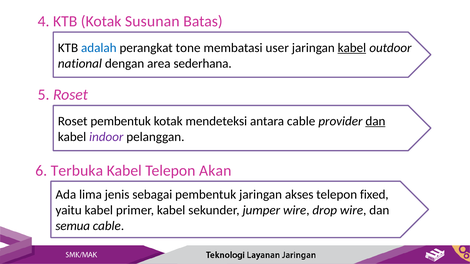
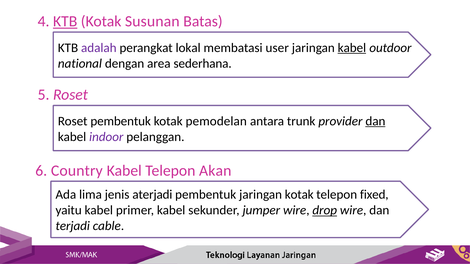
KTB underline: none -> present (65, 21)
adalah colour: blue -> purple (99, 48)
tone: tone -> lokal (188, 48)
mendeteksi: mendeteksi -> pemodelan (216, 121)
antara cable: cable -> trunk (301, 121)
Terbuka: Terbuka -> Country (77, 171)
sebagai: sebagai -> aterjadi (152, 195)
jaringan akses: akses -> kotak (299, 195)
drop underline: none -> present (325, 211)
semua: semua -> terjadi (73, 226)
